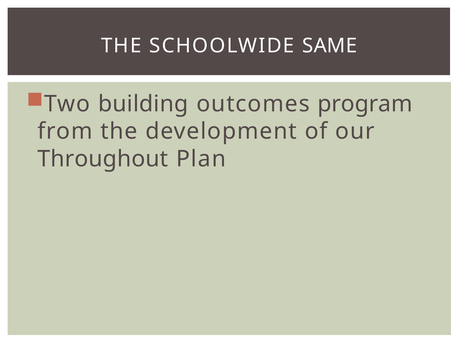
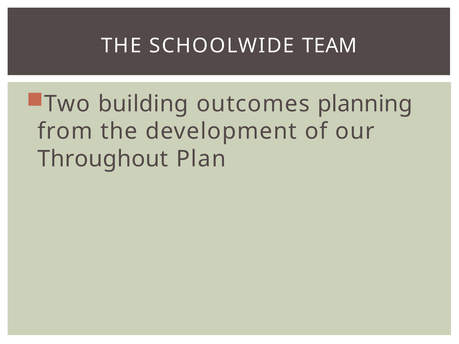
SAME: SAME -> TEAM (330, 46)
program: program -> planning (365, 104)
